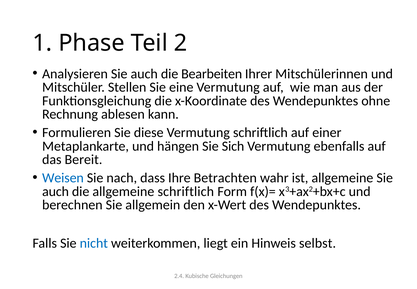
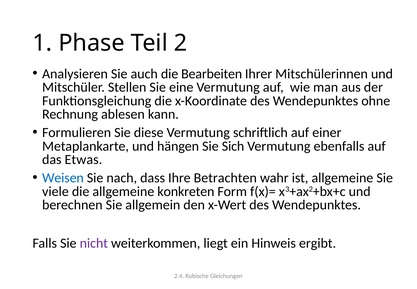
Bereit: Bereit -> Etwas (83, 159)
auch: auch -> viele (55, 191)
allgemeine schriftlich: schriftlich -> konkreten (186, 191)
nicht colour: blue -> purple (94, 243)
selbst: selbst -> ergibt (318, 243)
